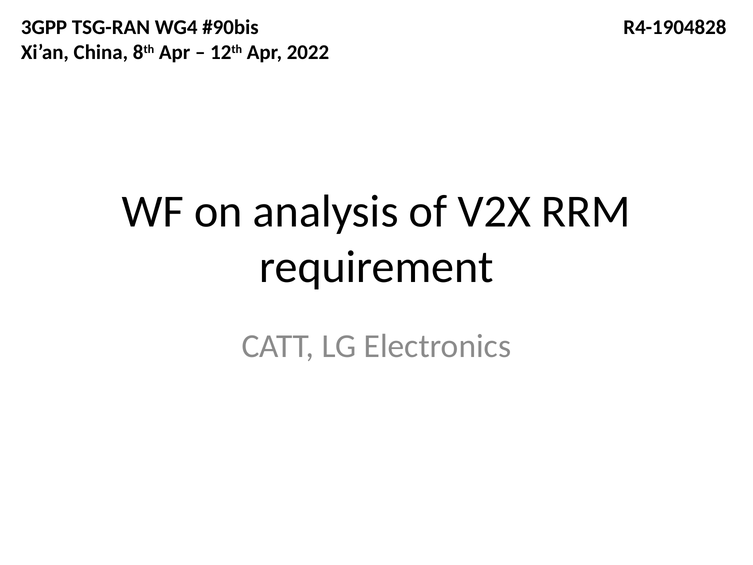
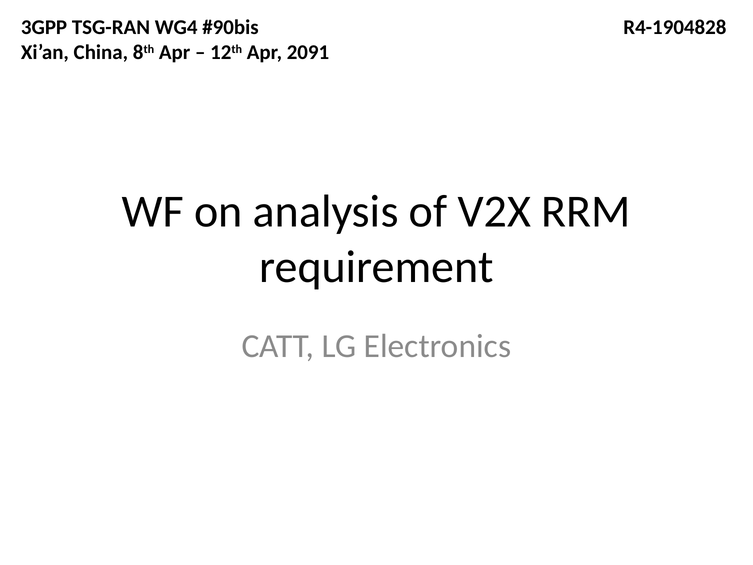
2022: 2022 -> 2091 (308, 52)
